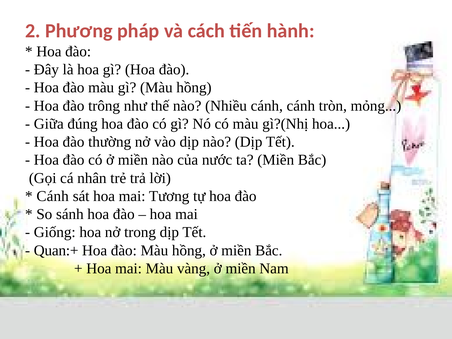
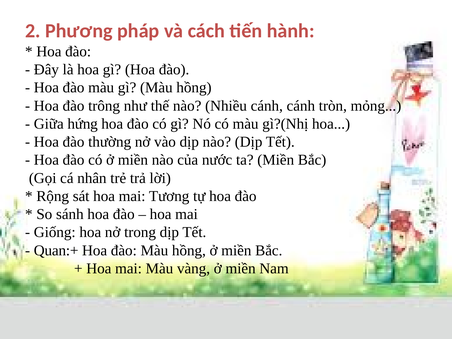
đúng: đúng -> hứng (83, 124)
Cánh: Cánh -> Rộng (53, 196)
